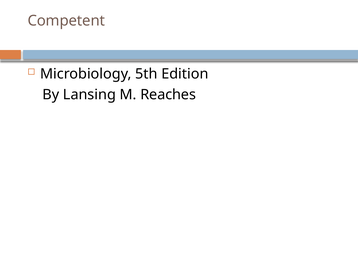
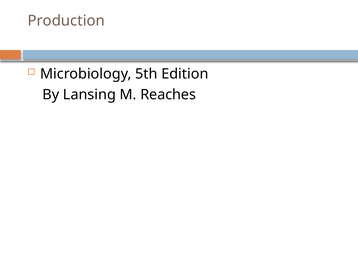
Competent: Competent -> Production (66, 21)
